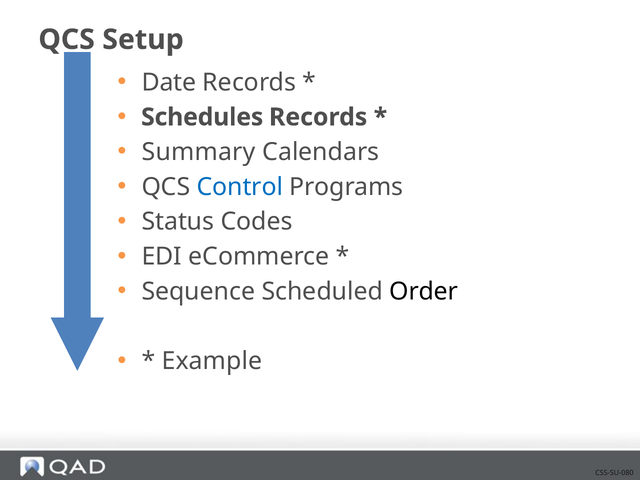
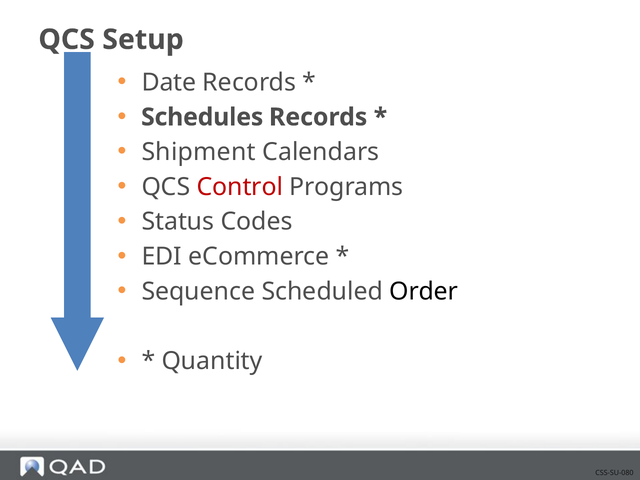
Summary: Summary -> Shipment (199, 152)
Control colour: blue -> red (240, 187)
Example: Example -> Quantity (212, 361)
